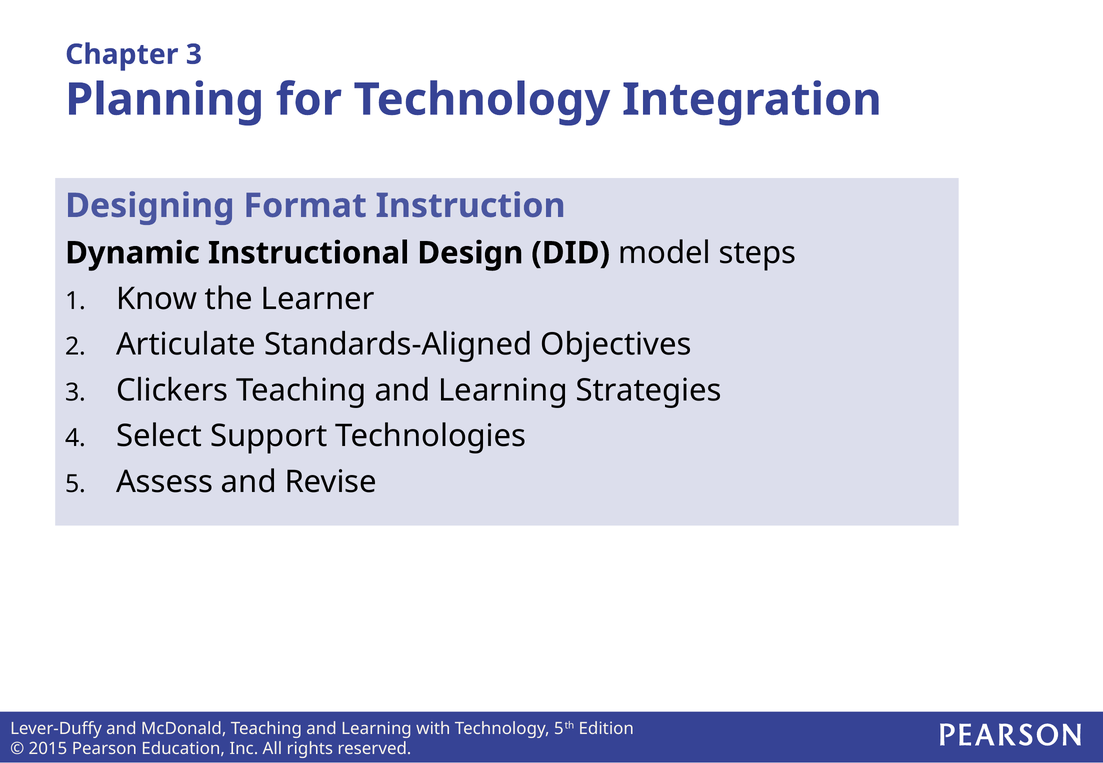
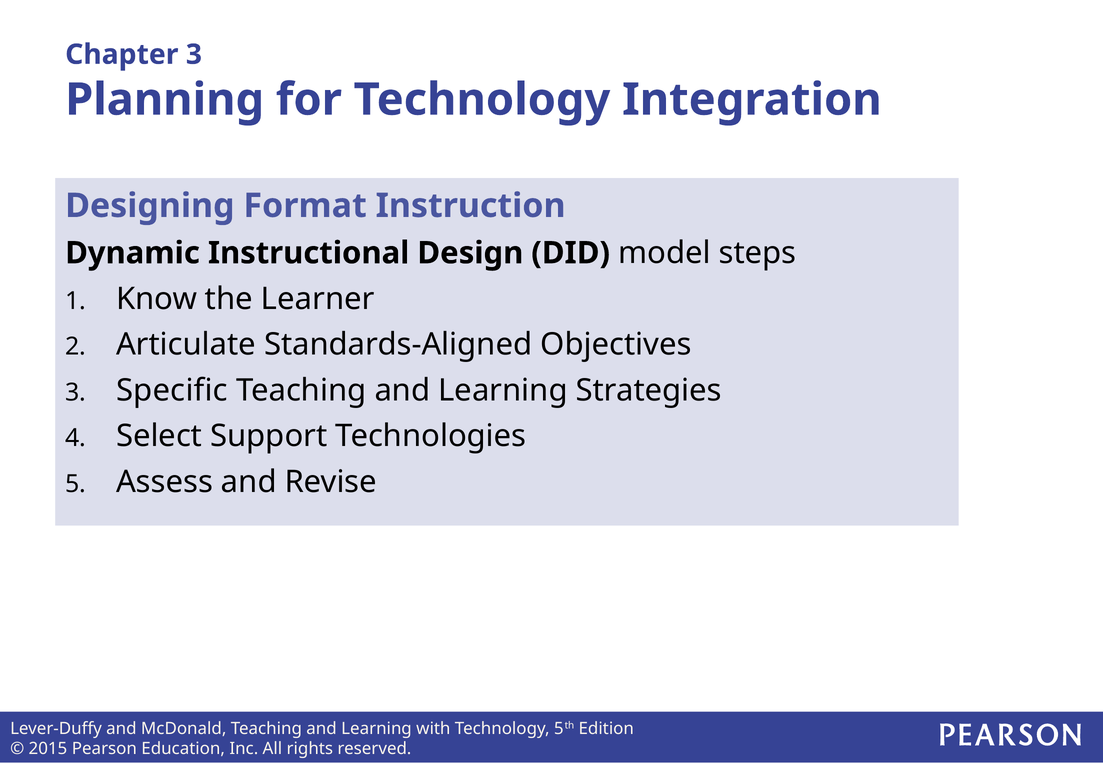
Clickers: Clickers -> Specific (172, 391)
